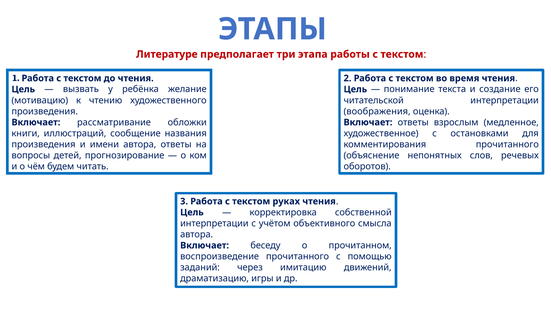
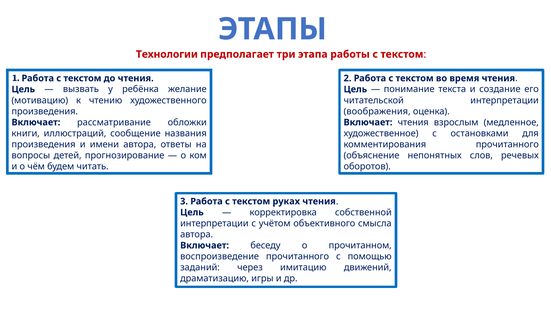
Литературе: Литературе -> Технологии (167, 54)
Включает ответы: ответы -> чтения (413, 122)
